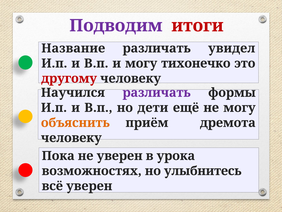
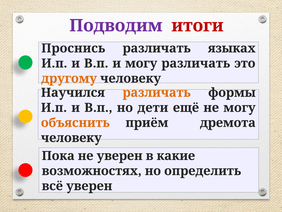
Название: Название -> Проснись (73, 48)
увидел: увидел -> языках (232, 48)
могу тихонечко: тихонечко -> различать (196, 63)
другому colour: red -> orange (69, 78)
различать colour: purple -> orange (157, 92)
урока: урока -> какие (176, 155)
улыбнитесь: улыбнитесь -> определить (203, 171)
